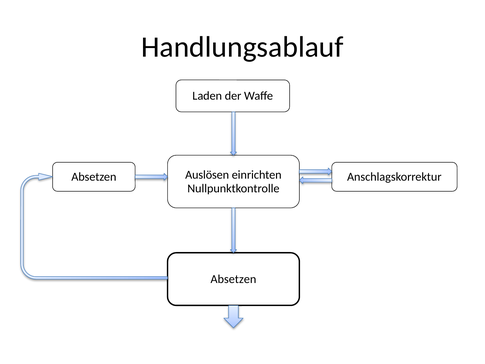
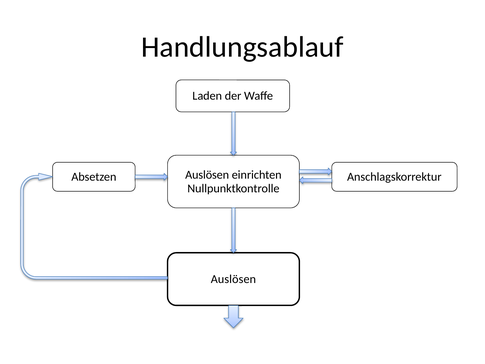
Absetzen: Absetzen -> Auslösen (233, 279)
